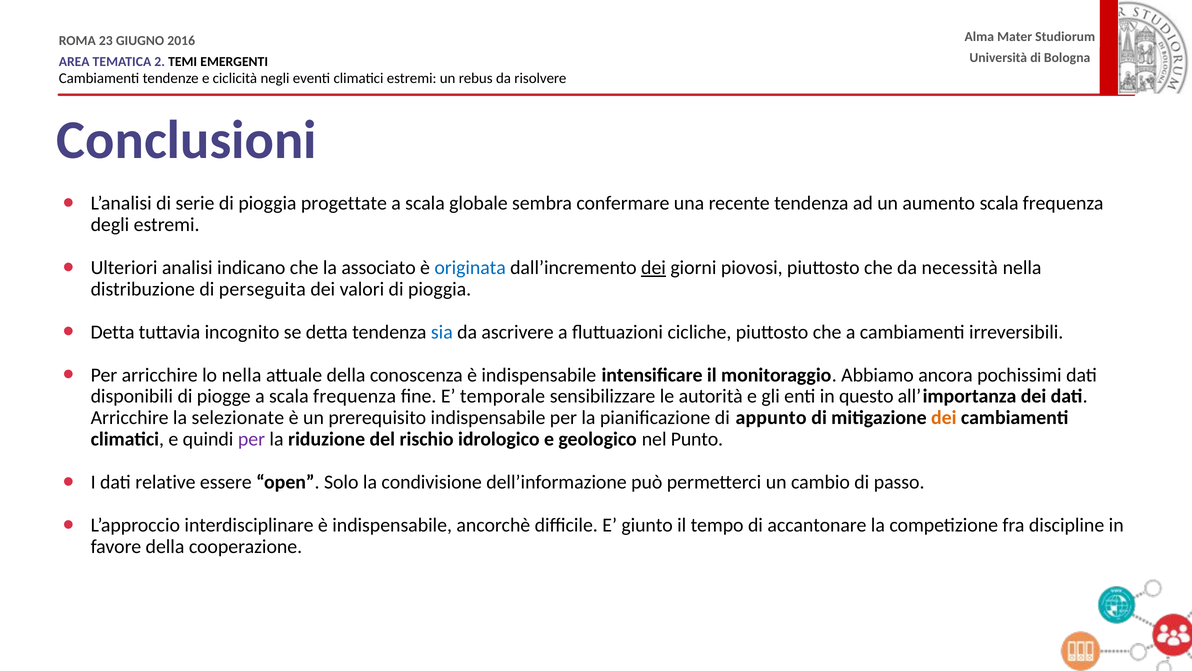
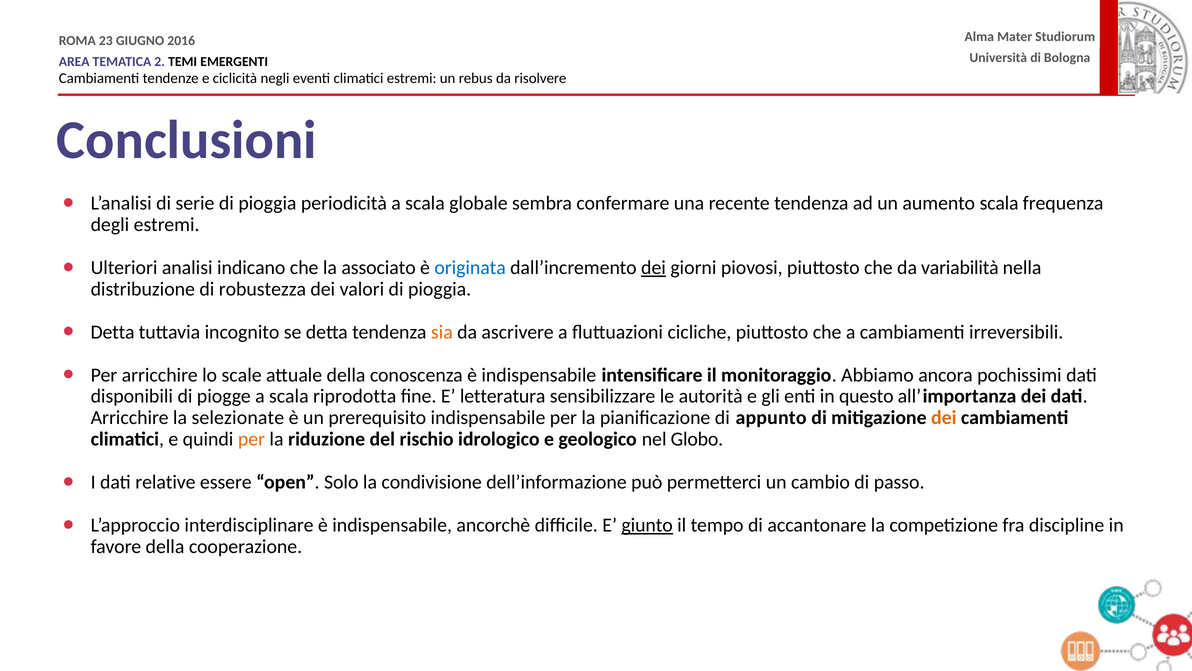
progettate: progettate -> periodicità (344, 203)
necessità: necessità -> variabilità (960, 268)
perseguita: perseguita -> robustezza (262, 289)
sia colour: blue -> orange (442, 332)
lo nella: nella -> scale (242, 375)
a scala frequenza: frequenza -> riprodotta (355, 396)
temporale: temporale -> letteratura (503, 396)
per colour: purple -> orange (251, 439)
Punto: Punto -> Globo (697, 439)
giunto underline: none -> present (647, 525)
